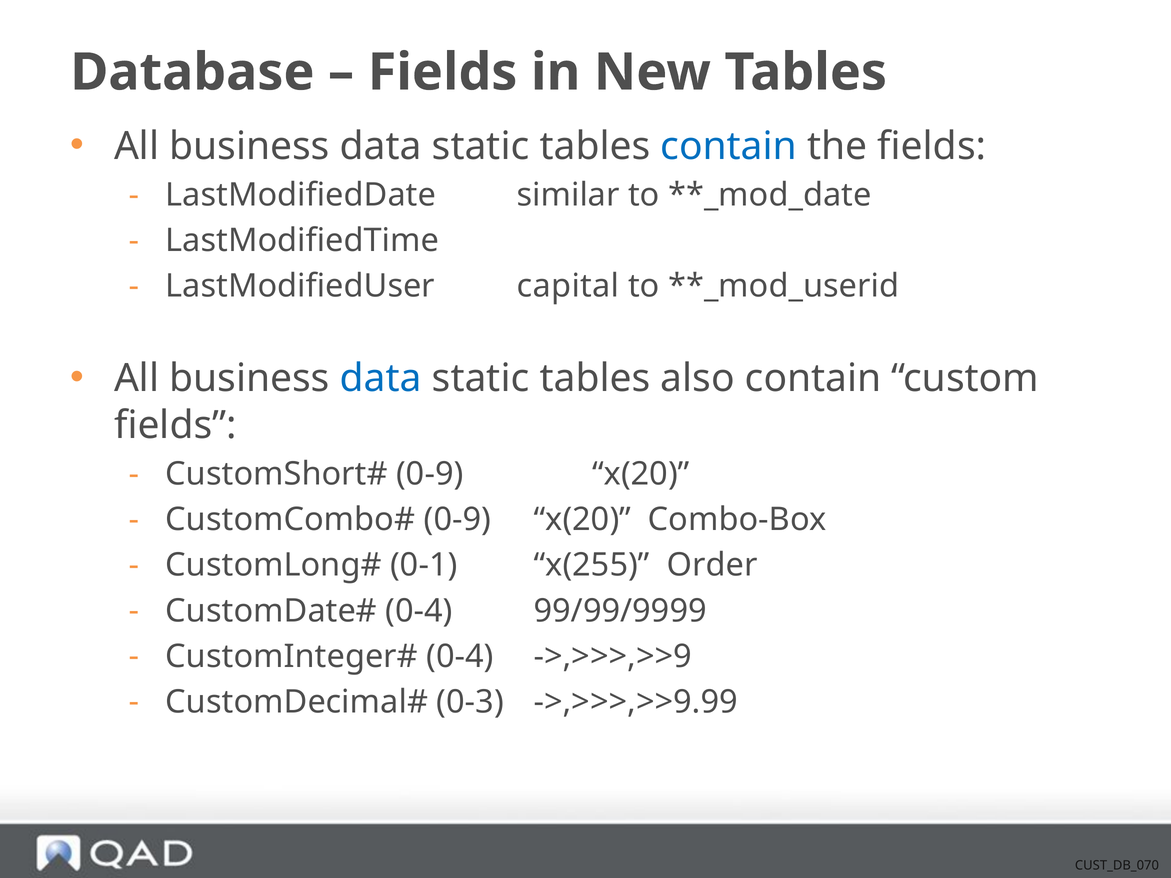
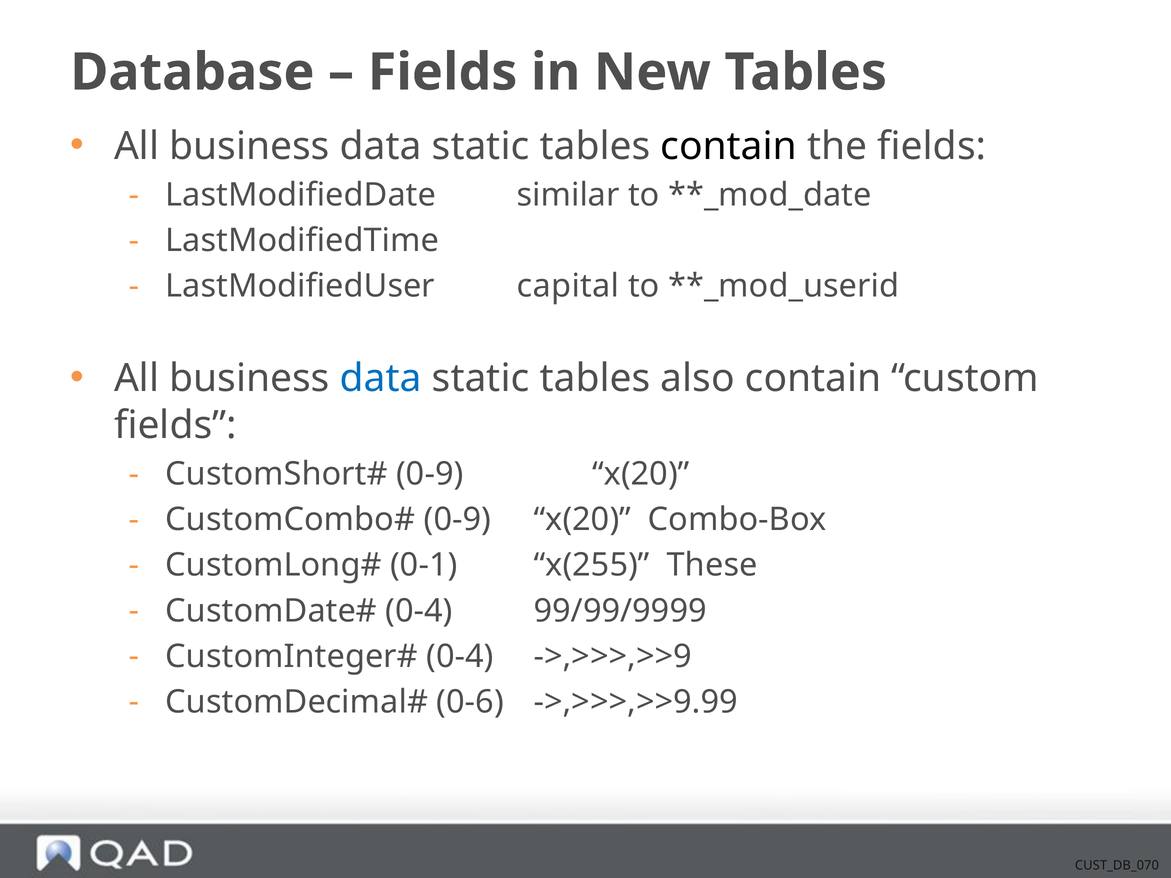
contain colour: blue -> black (729, 146)
Order: Order -> These (712, 565)
0-3: 0-3 -> 0-6 (470, 702)
